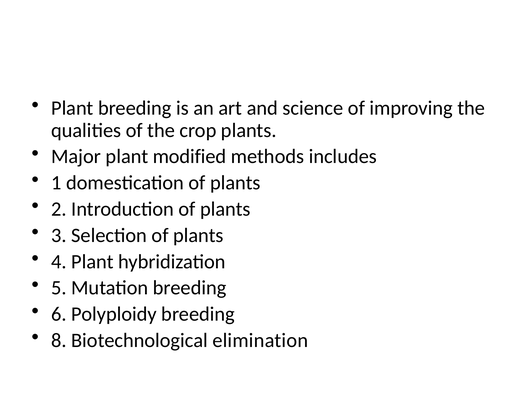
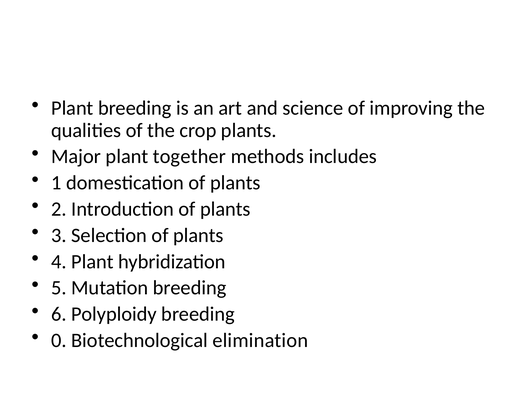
modified: modified -> together (189, 156)
8: 8 -> 0 (59, 340)
